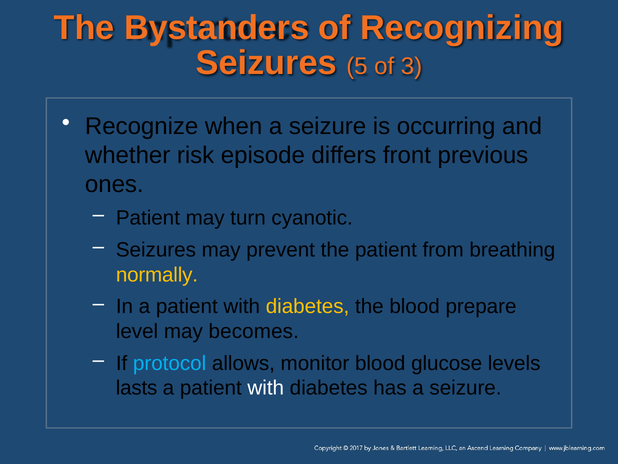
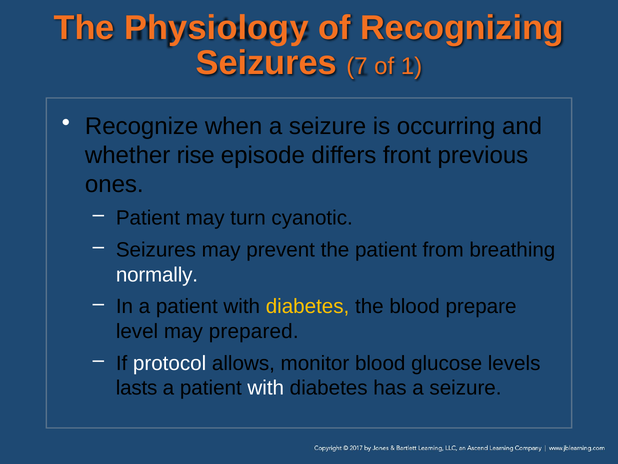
Bystanders: Bystanders -> Physiology (216, 28)
5: 5 -> 7 (357, 66)
3: 3 -> 1 (411, 66)
risk: risk -> rise (196, 155)
normally colour: yellow -> white (157, 274)
becomes: becomes -> prepared (254, 331)
protocol colour: light blue -> white (170, 363)
